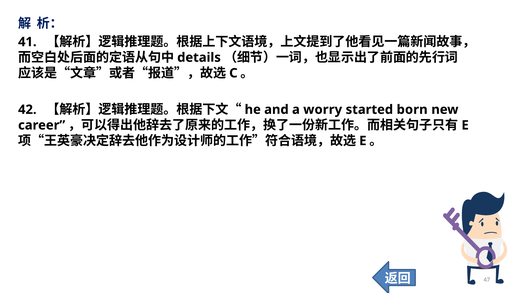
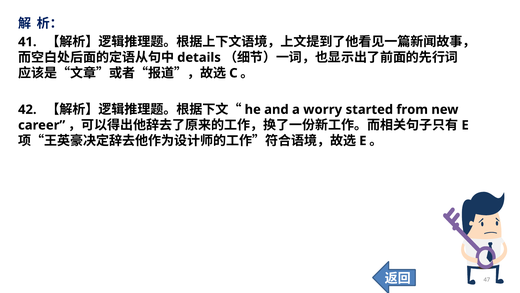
born: born -> from (412, 109)
